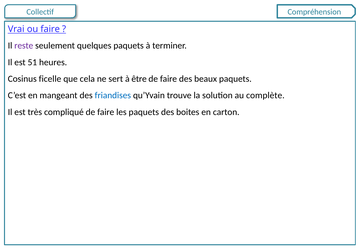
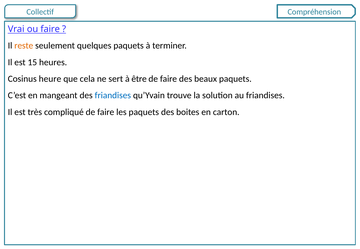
reste colour: purple -> orange (24, 46)
51: 51 -> 15 (32, 62)
ficelle: ficelle -> heure (50, 79)
au complète: complète -> friandises (265, 96)
